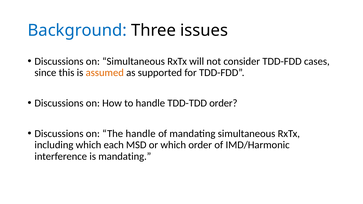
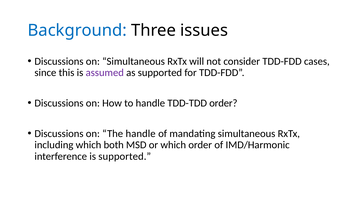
assumed colour: orange -> purple (105, 73)
each: each -> both (114, 145)
is mandating: mandating -> supported (125, 157)
